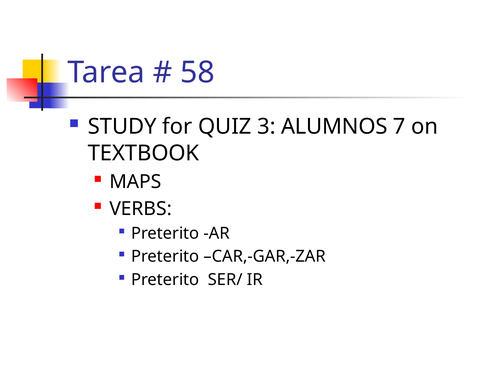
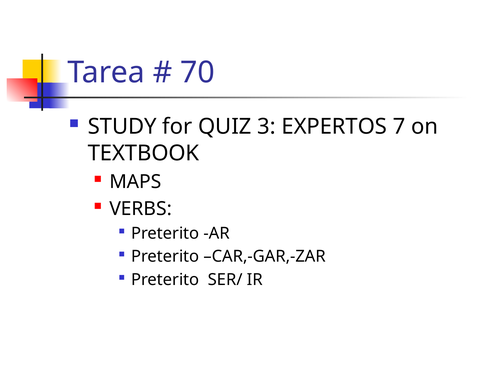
58: 58 -> 70 (197, 72)
ALUMNOS: ALUMNOS -> EXPERTOS (334, 127)
